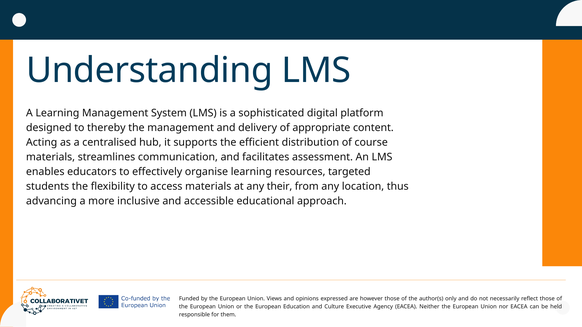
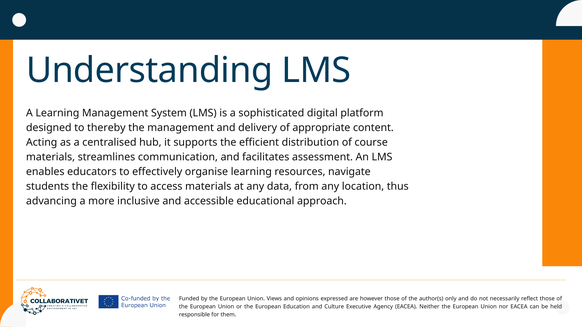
targeted: targeted -> navigate (349, 172)
their: their -> data (279, 187)
